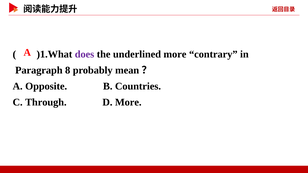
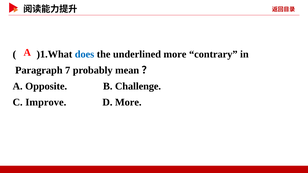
does colour: purple -> blue (85, 54)
8: 8 -> 7 (68, 70)
Countries: Countries -> Challenge (138, 86)
Through: Through -> Improve (46, 102)
